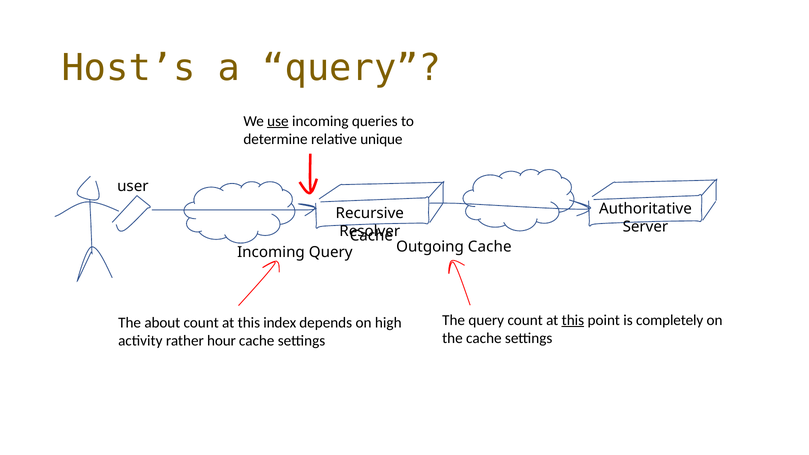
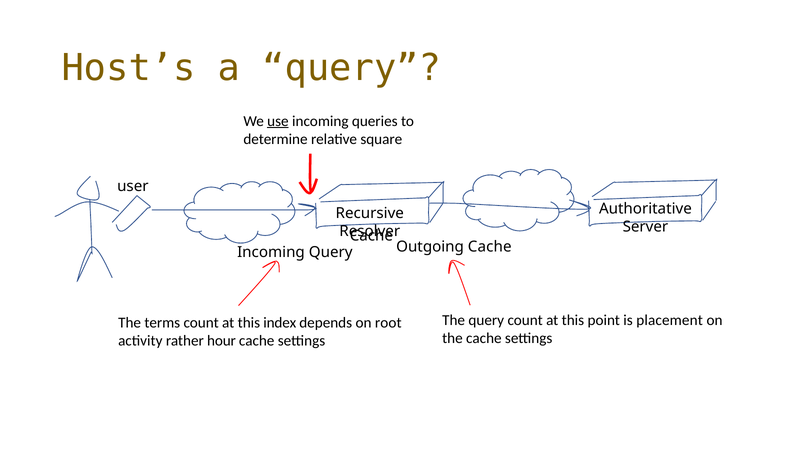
unique: unique -> square (381, 139)
this underline: present -> none (573, 320)
completely: completely -> placement (670, 320)
about: about -> terms (162, 323)
high: high -> root (388, 323)
